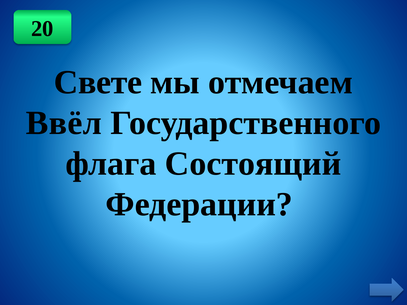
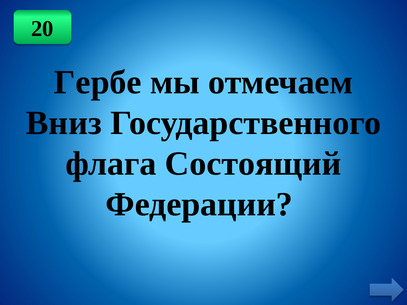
Свете: Свете -> Гербе (98, 82)
Ввёл: Ввёл -> Вниз (64, 123)
